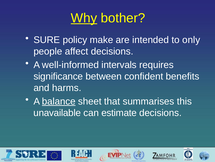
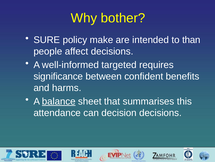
Why underline: present -> none (84, 18)
only: only -> than (191, 40)
intervals: intervals -> targeted (119, 65)
unavailable: unavailable -> attendance (57, 112)
estimate: estimate -> decision (119, 112)
